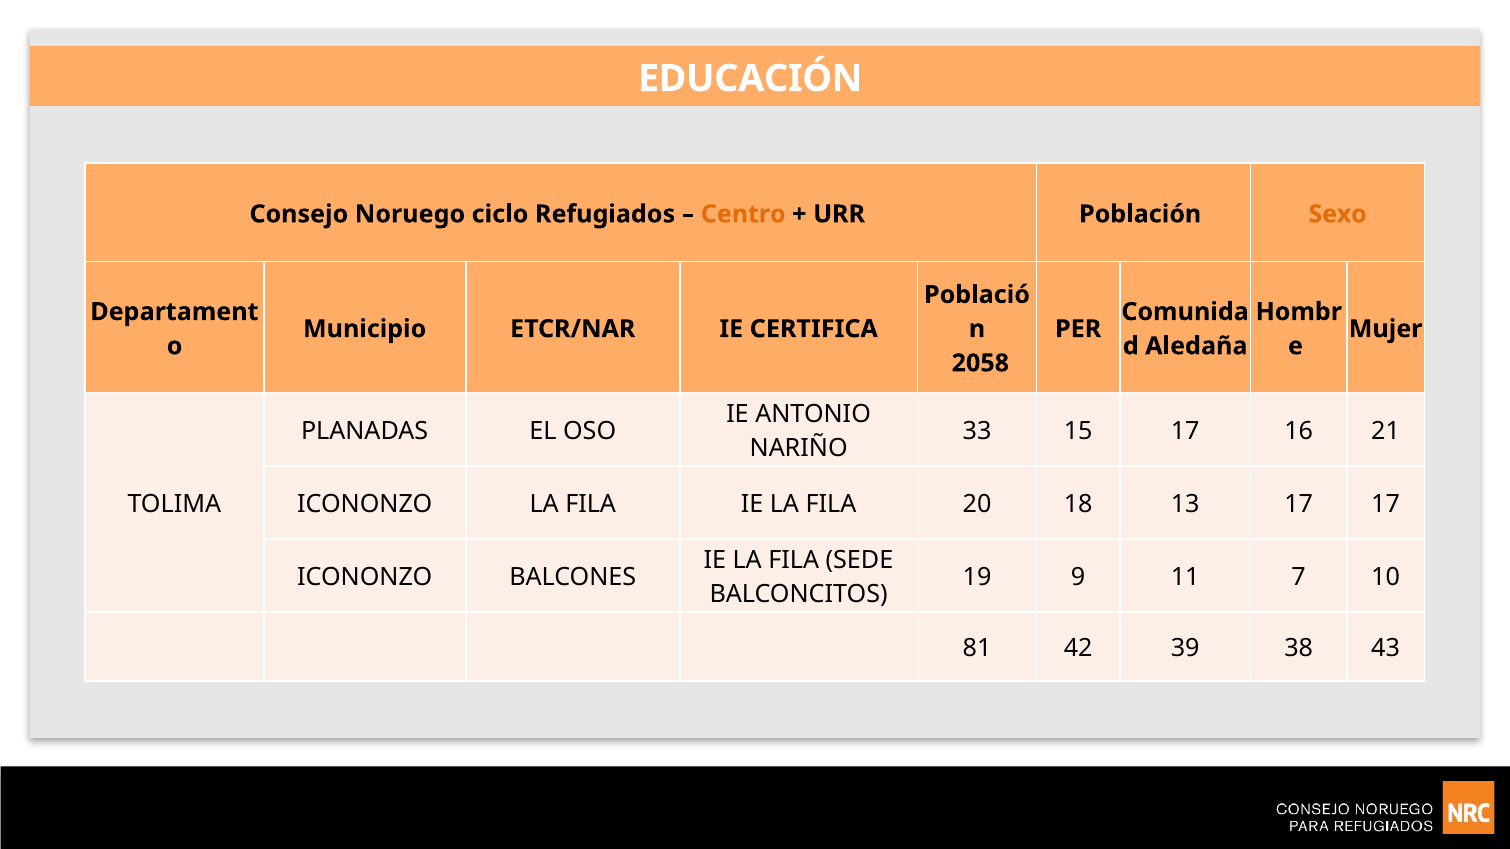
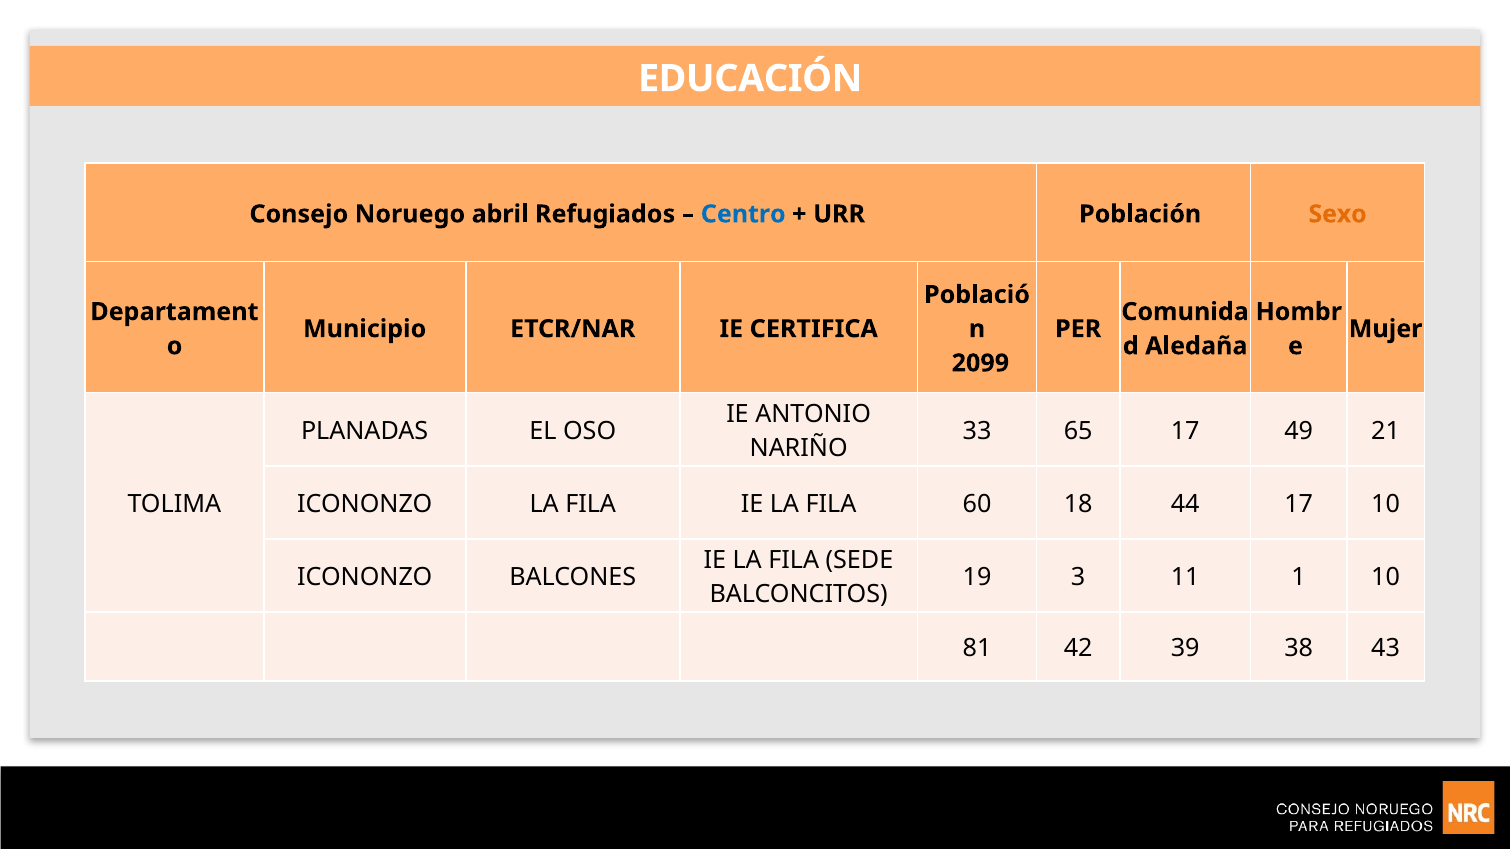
ciclo: ciclo -> abril (500, 214)
Centro colour: orange -> blue (743, 214)
2058: 2058 -> 2099 (980, 363)
15: 15 -> 65 (1078, 431)
16: 16 -> 49 (1299, 431)
20: 20 -> 60 (977, 504)
13: 13 -> 44 (1185, 504)
17 17: 17 -> 10 (1386, 504)
9: 9 -> 3 (1078, 577)
7: 7 -> 1 (1299, 577)
